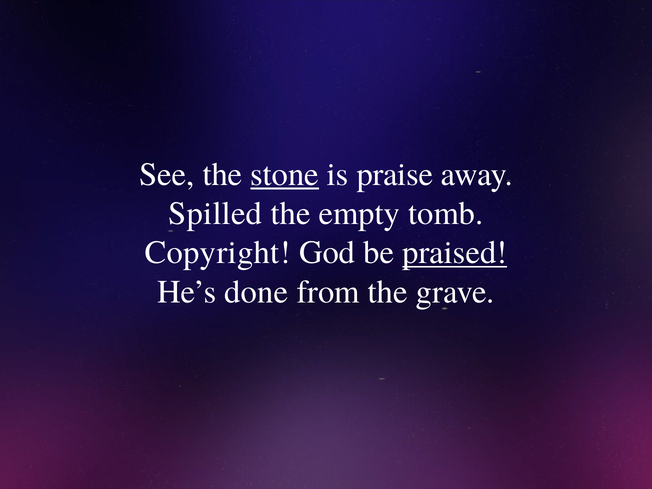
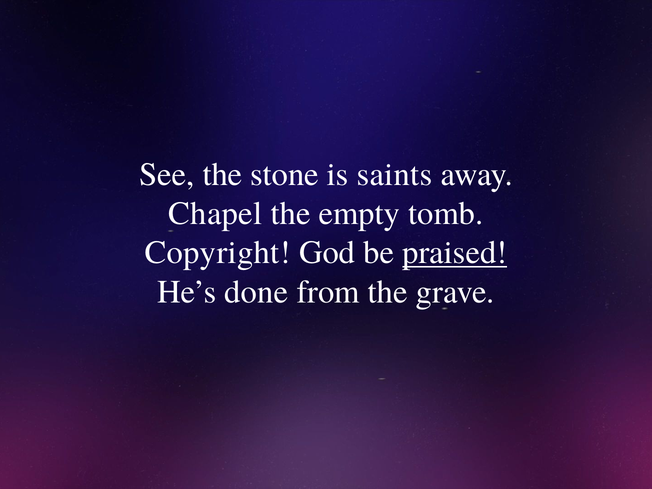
stone underline: present -> none (285, 174)
praise: praise -> saints (395, 174)
Spilled: Spilled -> Chapel (215, 214)
